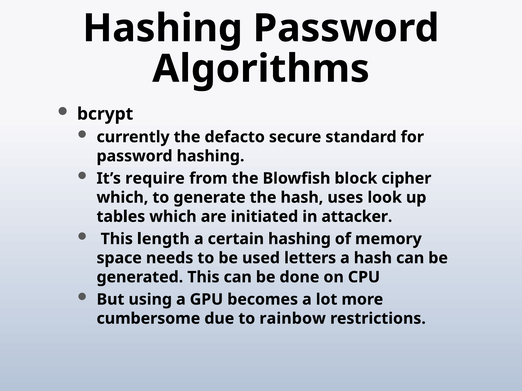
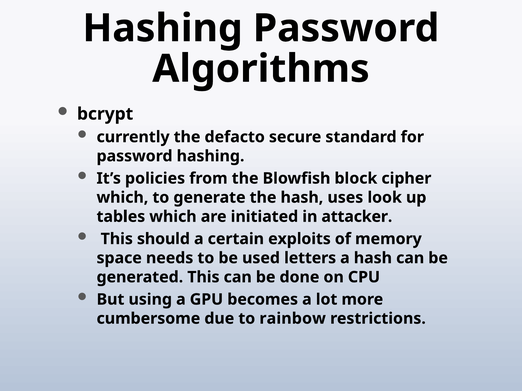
require: require -> policies (155, 179)
length: length -> should (163, 239)
certain hashing: hashing -> exploits (299, 239)
